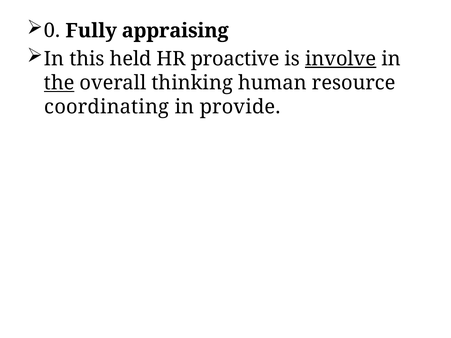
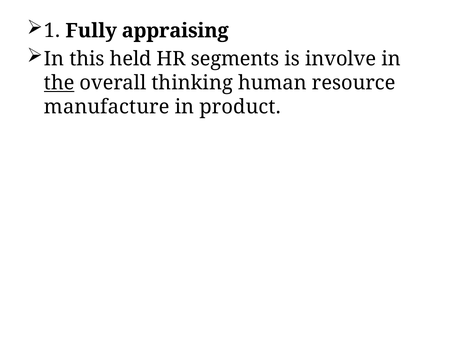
0: 0 -> 1 (52, 31)
proactive: proactive -> segments (235, 59)
involve underline: present -> none (341, 59)
coordinating: coordinating -> manufacture (107, 107)
provide: provide -> product (240, 107)
